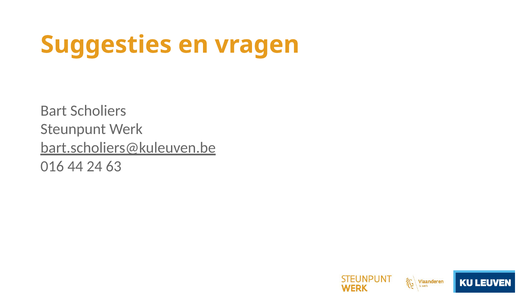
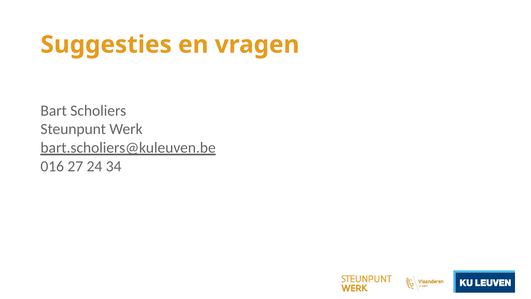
44: 44 -> 27 (75, 166)
63: 63 -> 34 (114, 166)
